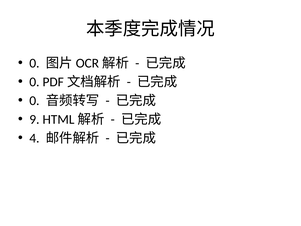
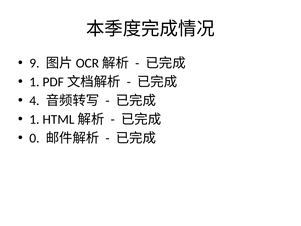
0: 0 -> 9 (34, 63)
0: 0 -> 1 (34, 82)
0: 0 -> 4 (34, 101)
9: 9 -> 1 (34, 119)
4: 4 -> 0 (34, 138)
